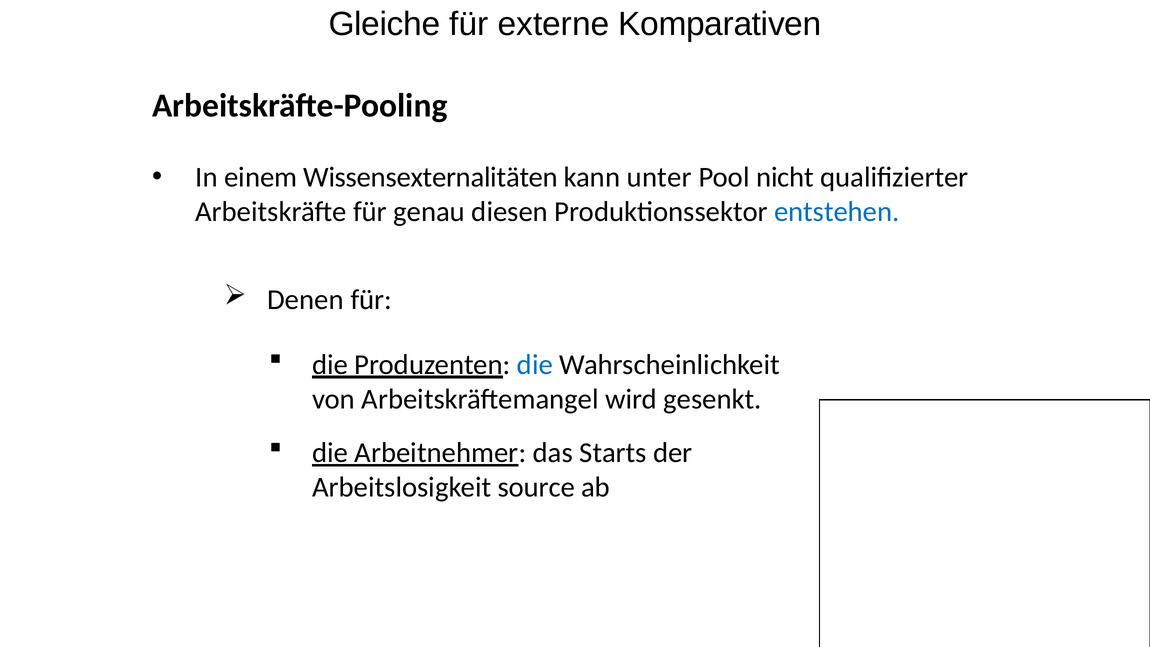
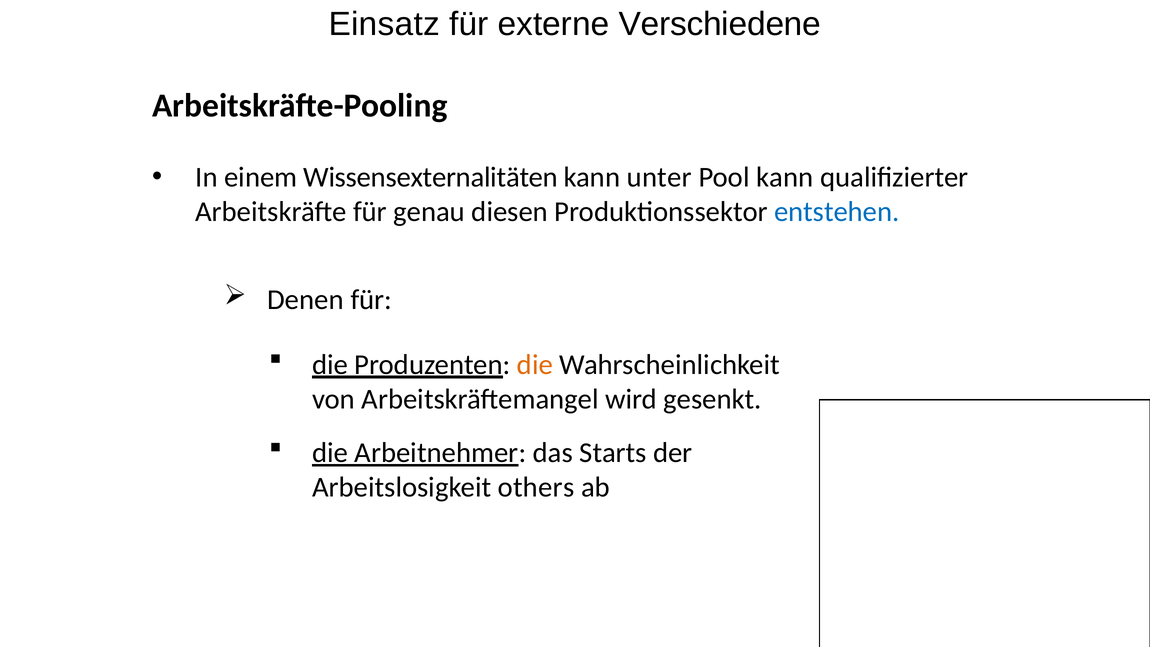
Gleiche: Gleiche -> Einsatz (384, 24)
Komparativen: Komparativen -> Verschiedene (720, 24)
Pool nicht: nicht -> kann (785, 177)
die colour: blue -> orange (535, 365)
source: source -> others (536, 487)
